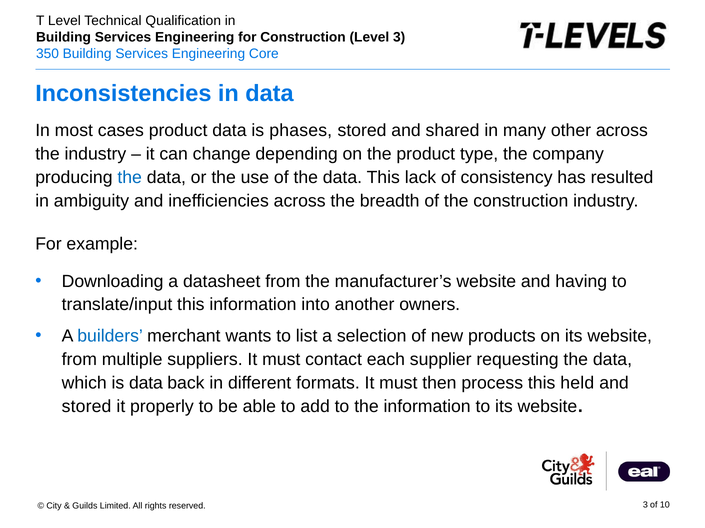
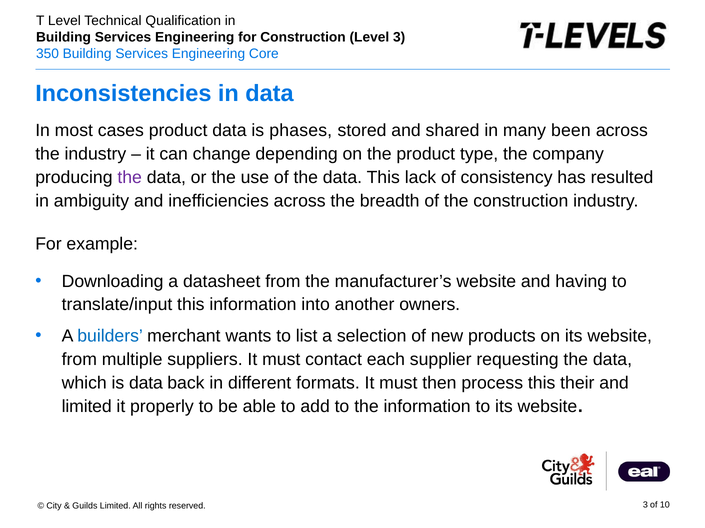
other: other -> been (571, 131)
the colour: blue -> purple (130, 178)
held: held -> their (577, 383)
stored: stored -> limited (87, 407)
